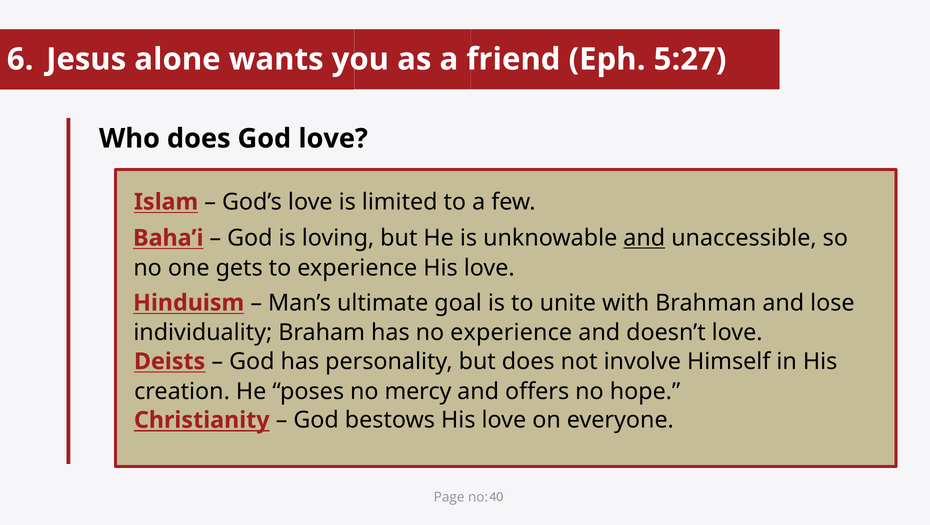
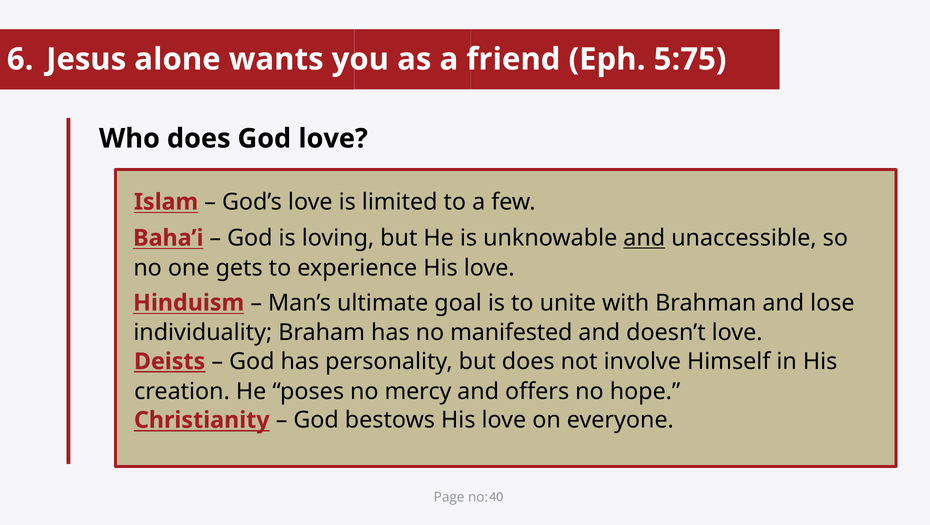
5:27: 5:27 -> 5:75 (690, 59)
no experience: experience -> manifested (511, 332)
Deists underline: none -> present (170, 361)
